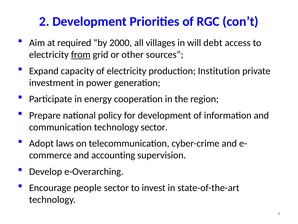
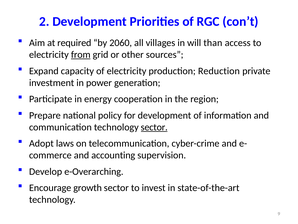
2000: 2000 -> 2060 (121, 43)
debt: debt -> than (213, 43)
Institution: Institution -> Reduction (219, 71)
sector underline: none -> present (154, 127)
people: people -> growth (88, 187)
